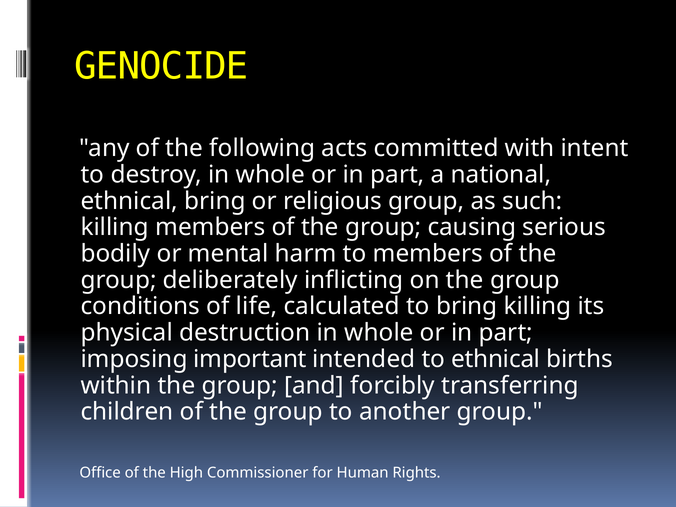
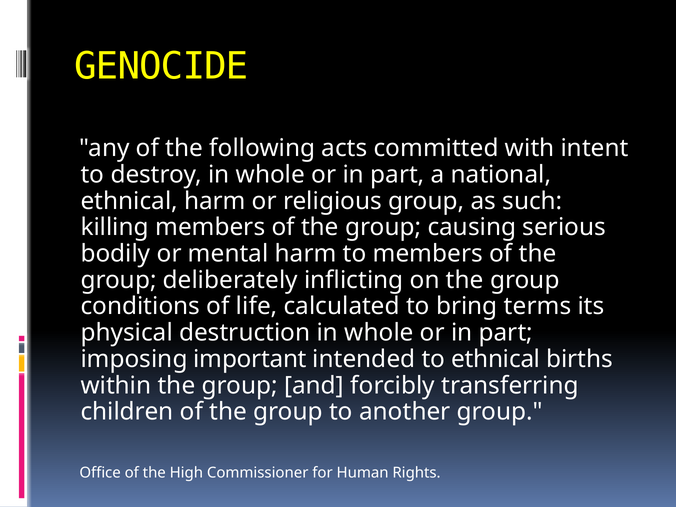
ethnical bring: bring -> harm (215, 201)
bring killing: killing -> terms (538, 306)
